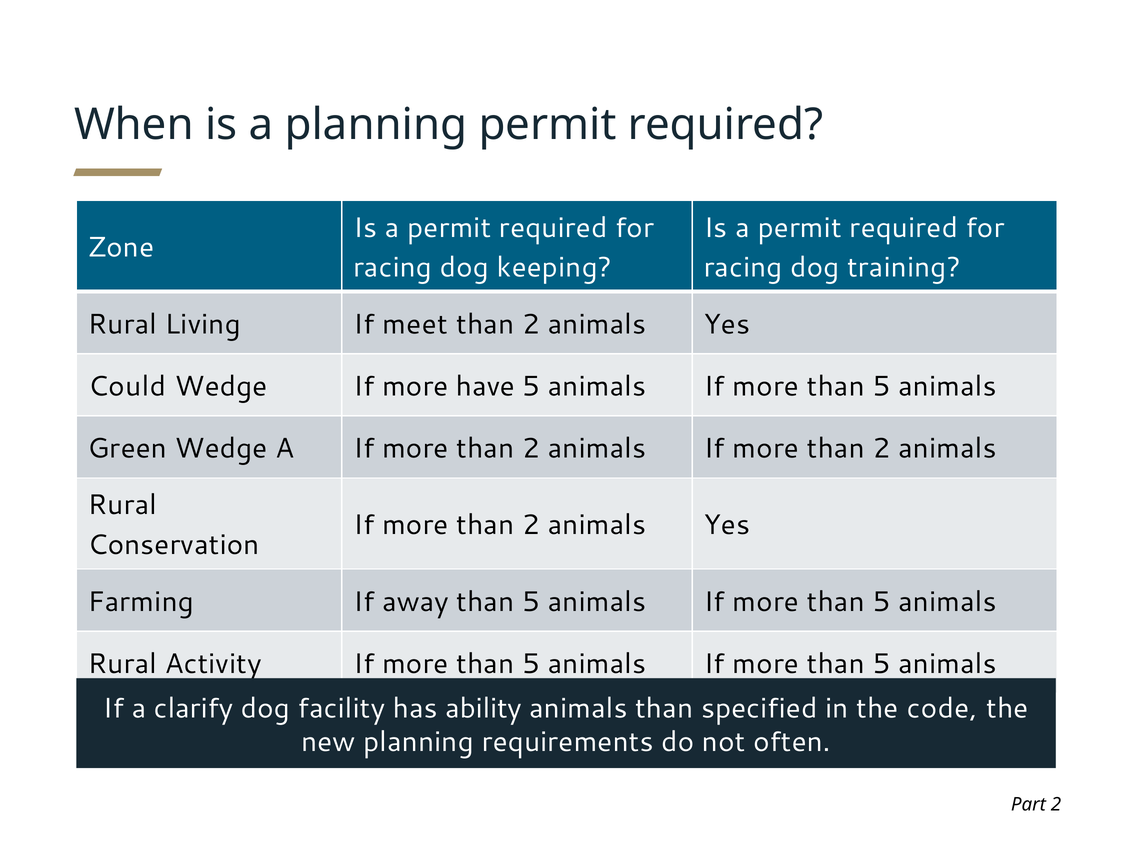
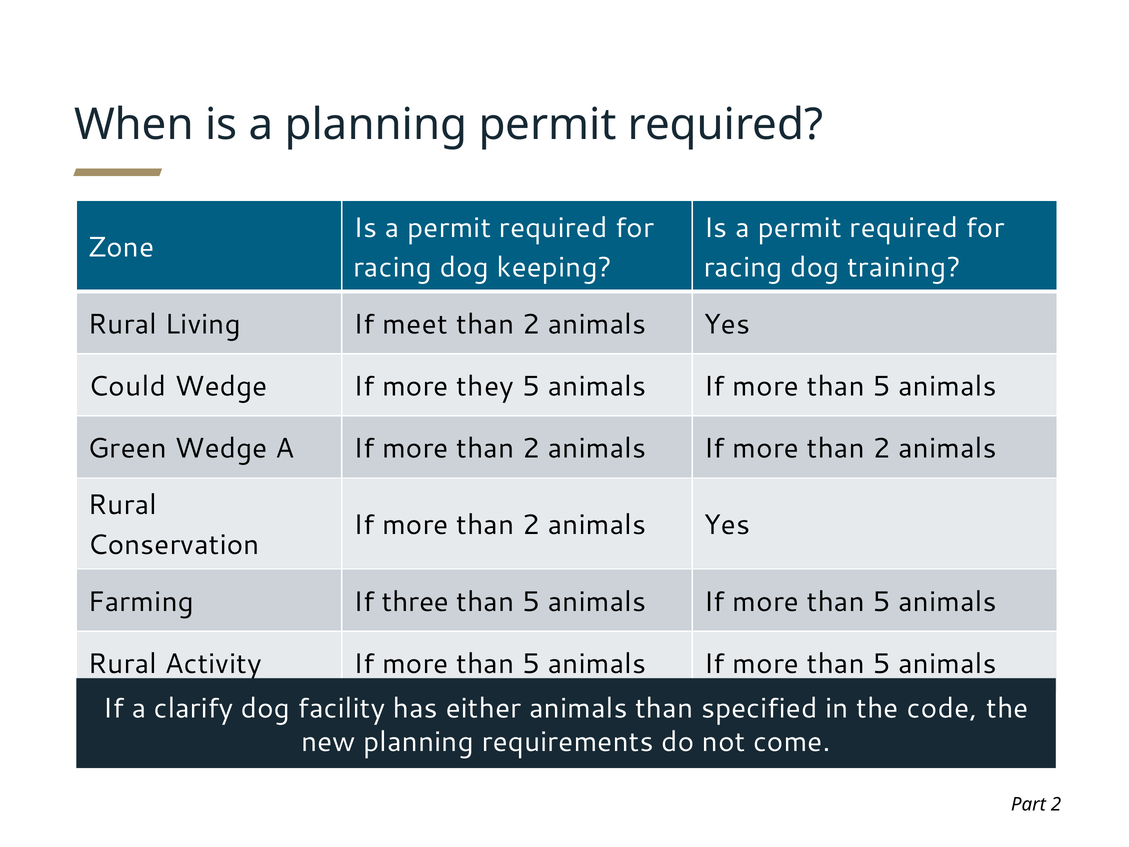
have: have -> they (485, 386)
away: away -> three (415, 602)
ability: ability -> either (483, 708)
often: often -> come (792, 742)
